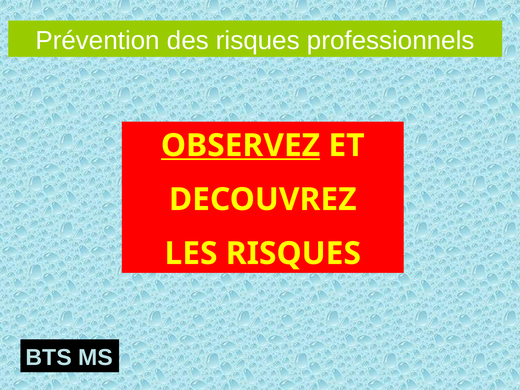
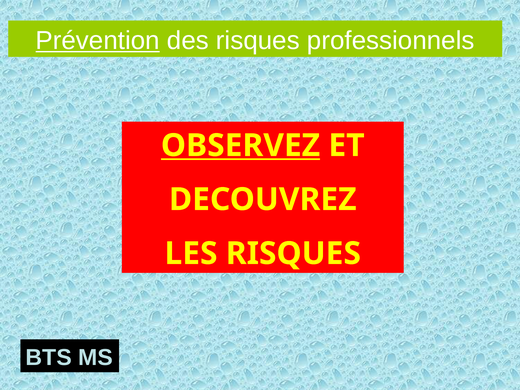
Prévention underline: none -> present (98, 41)
